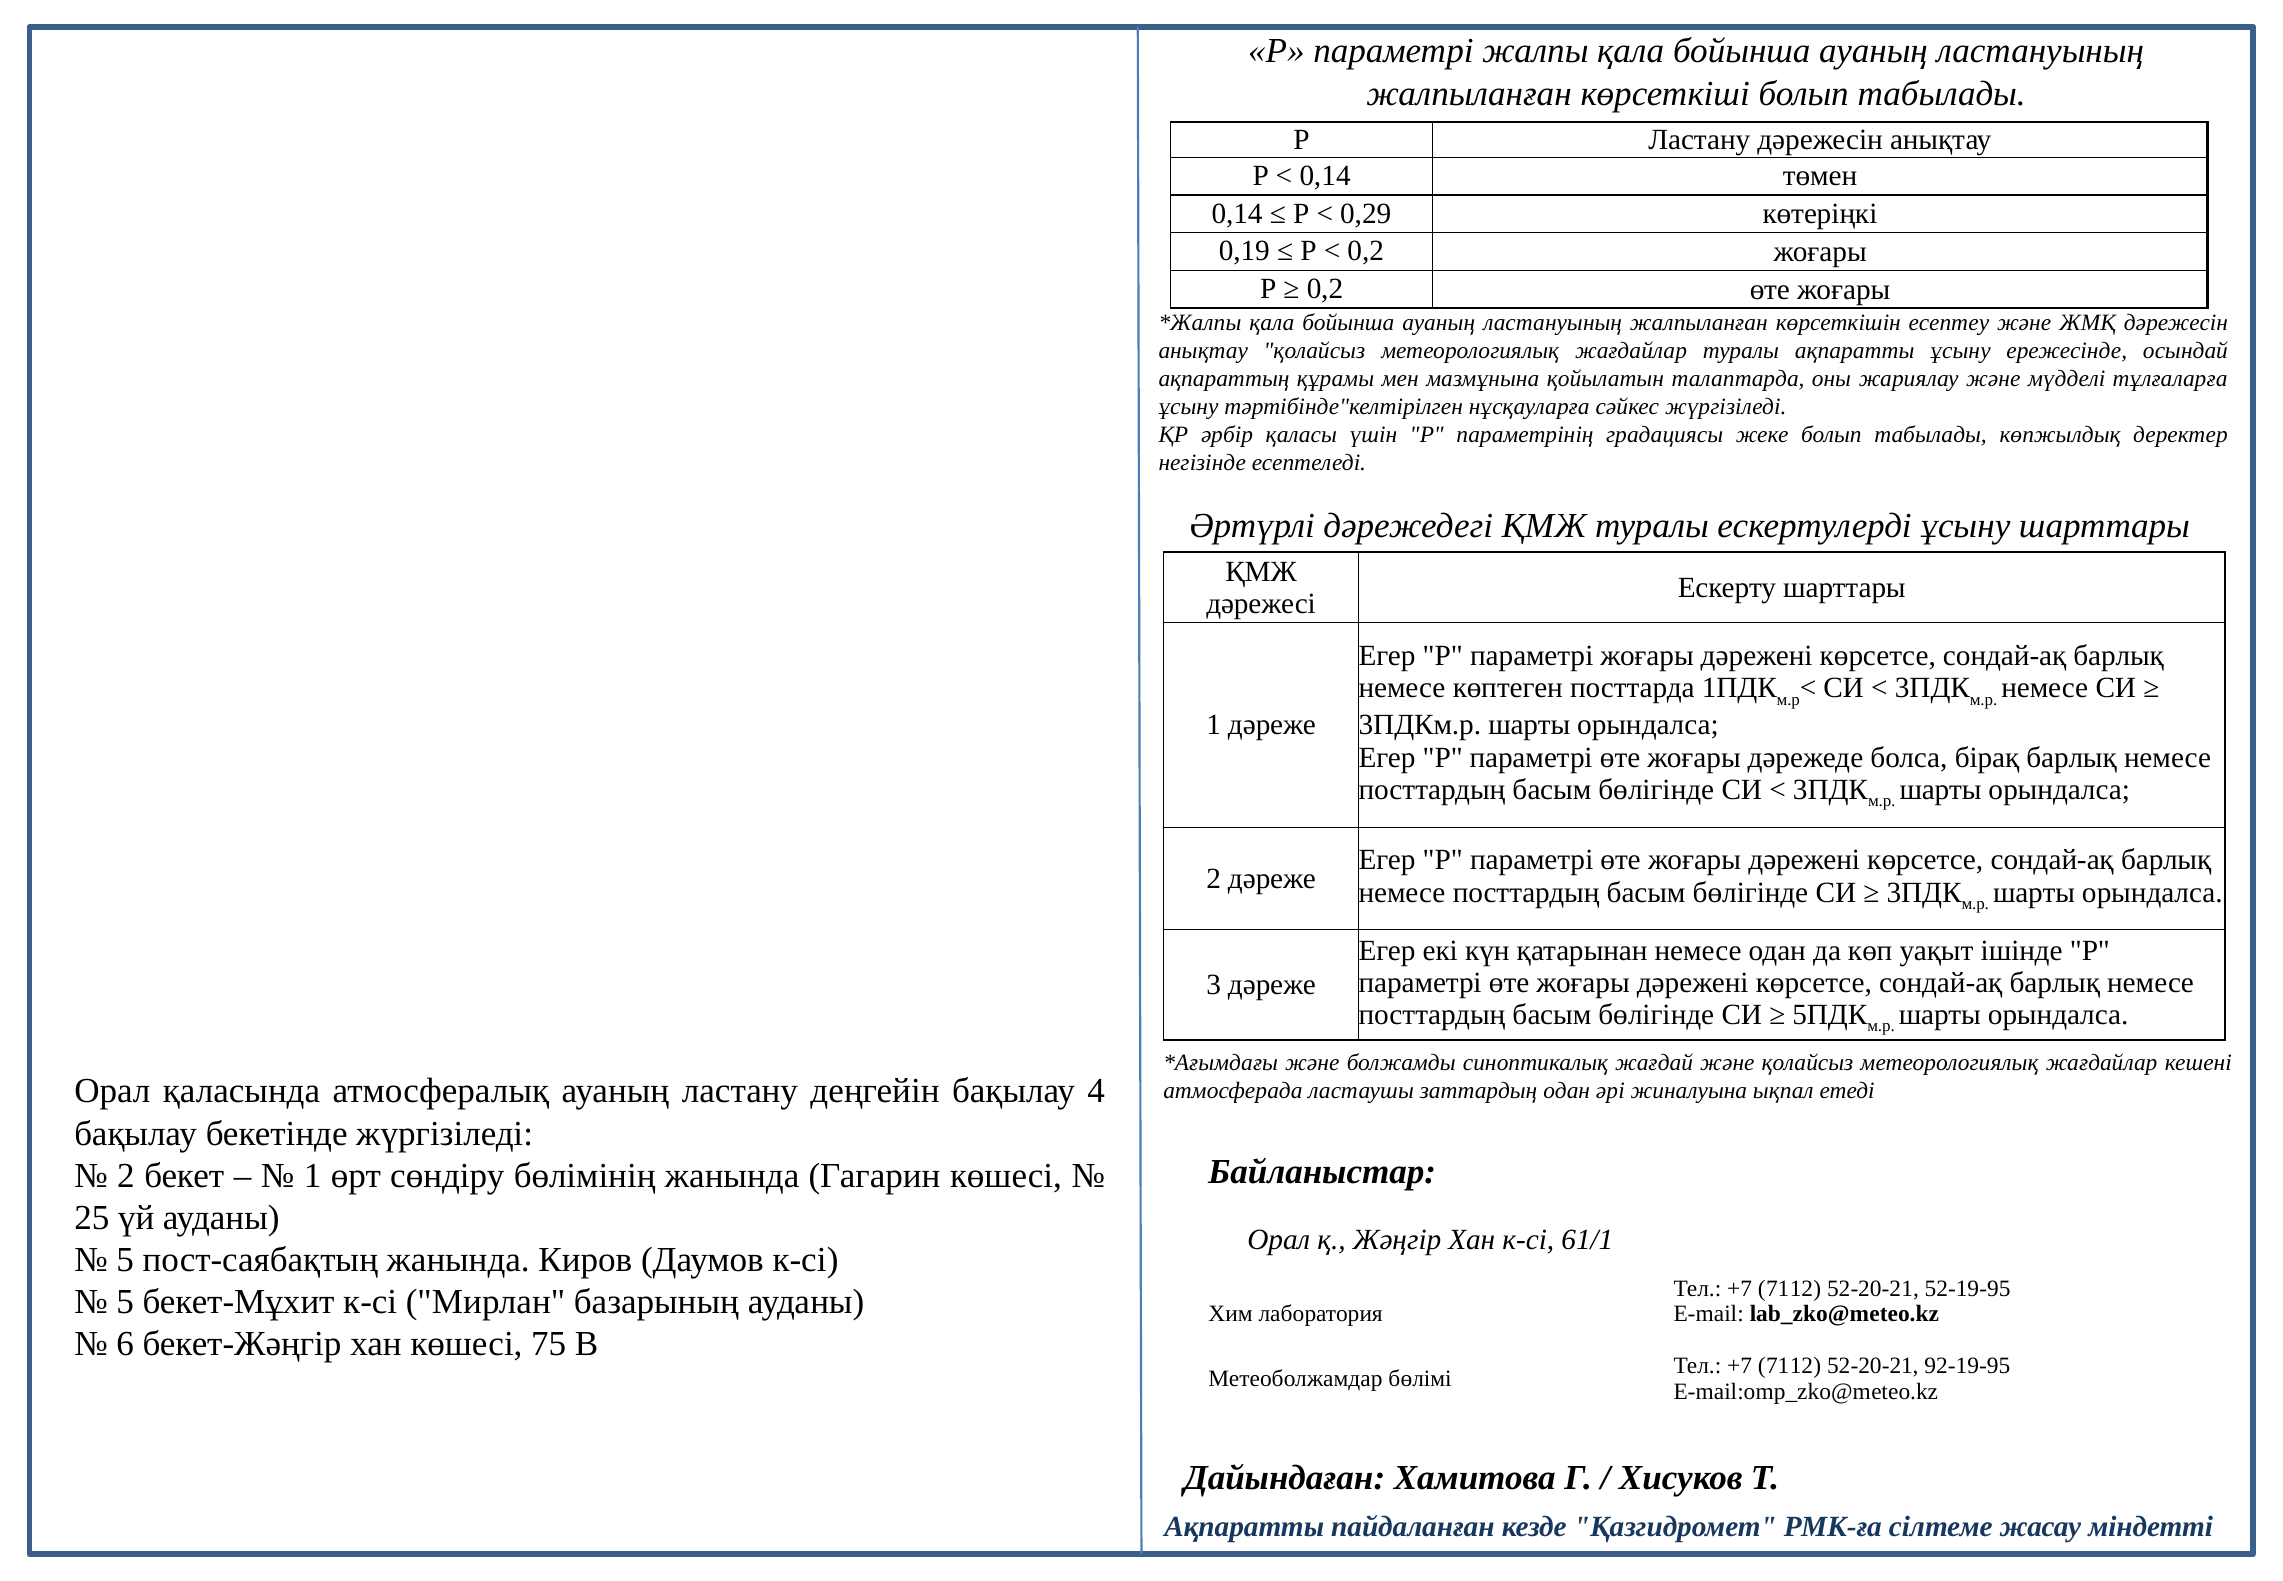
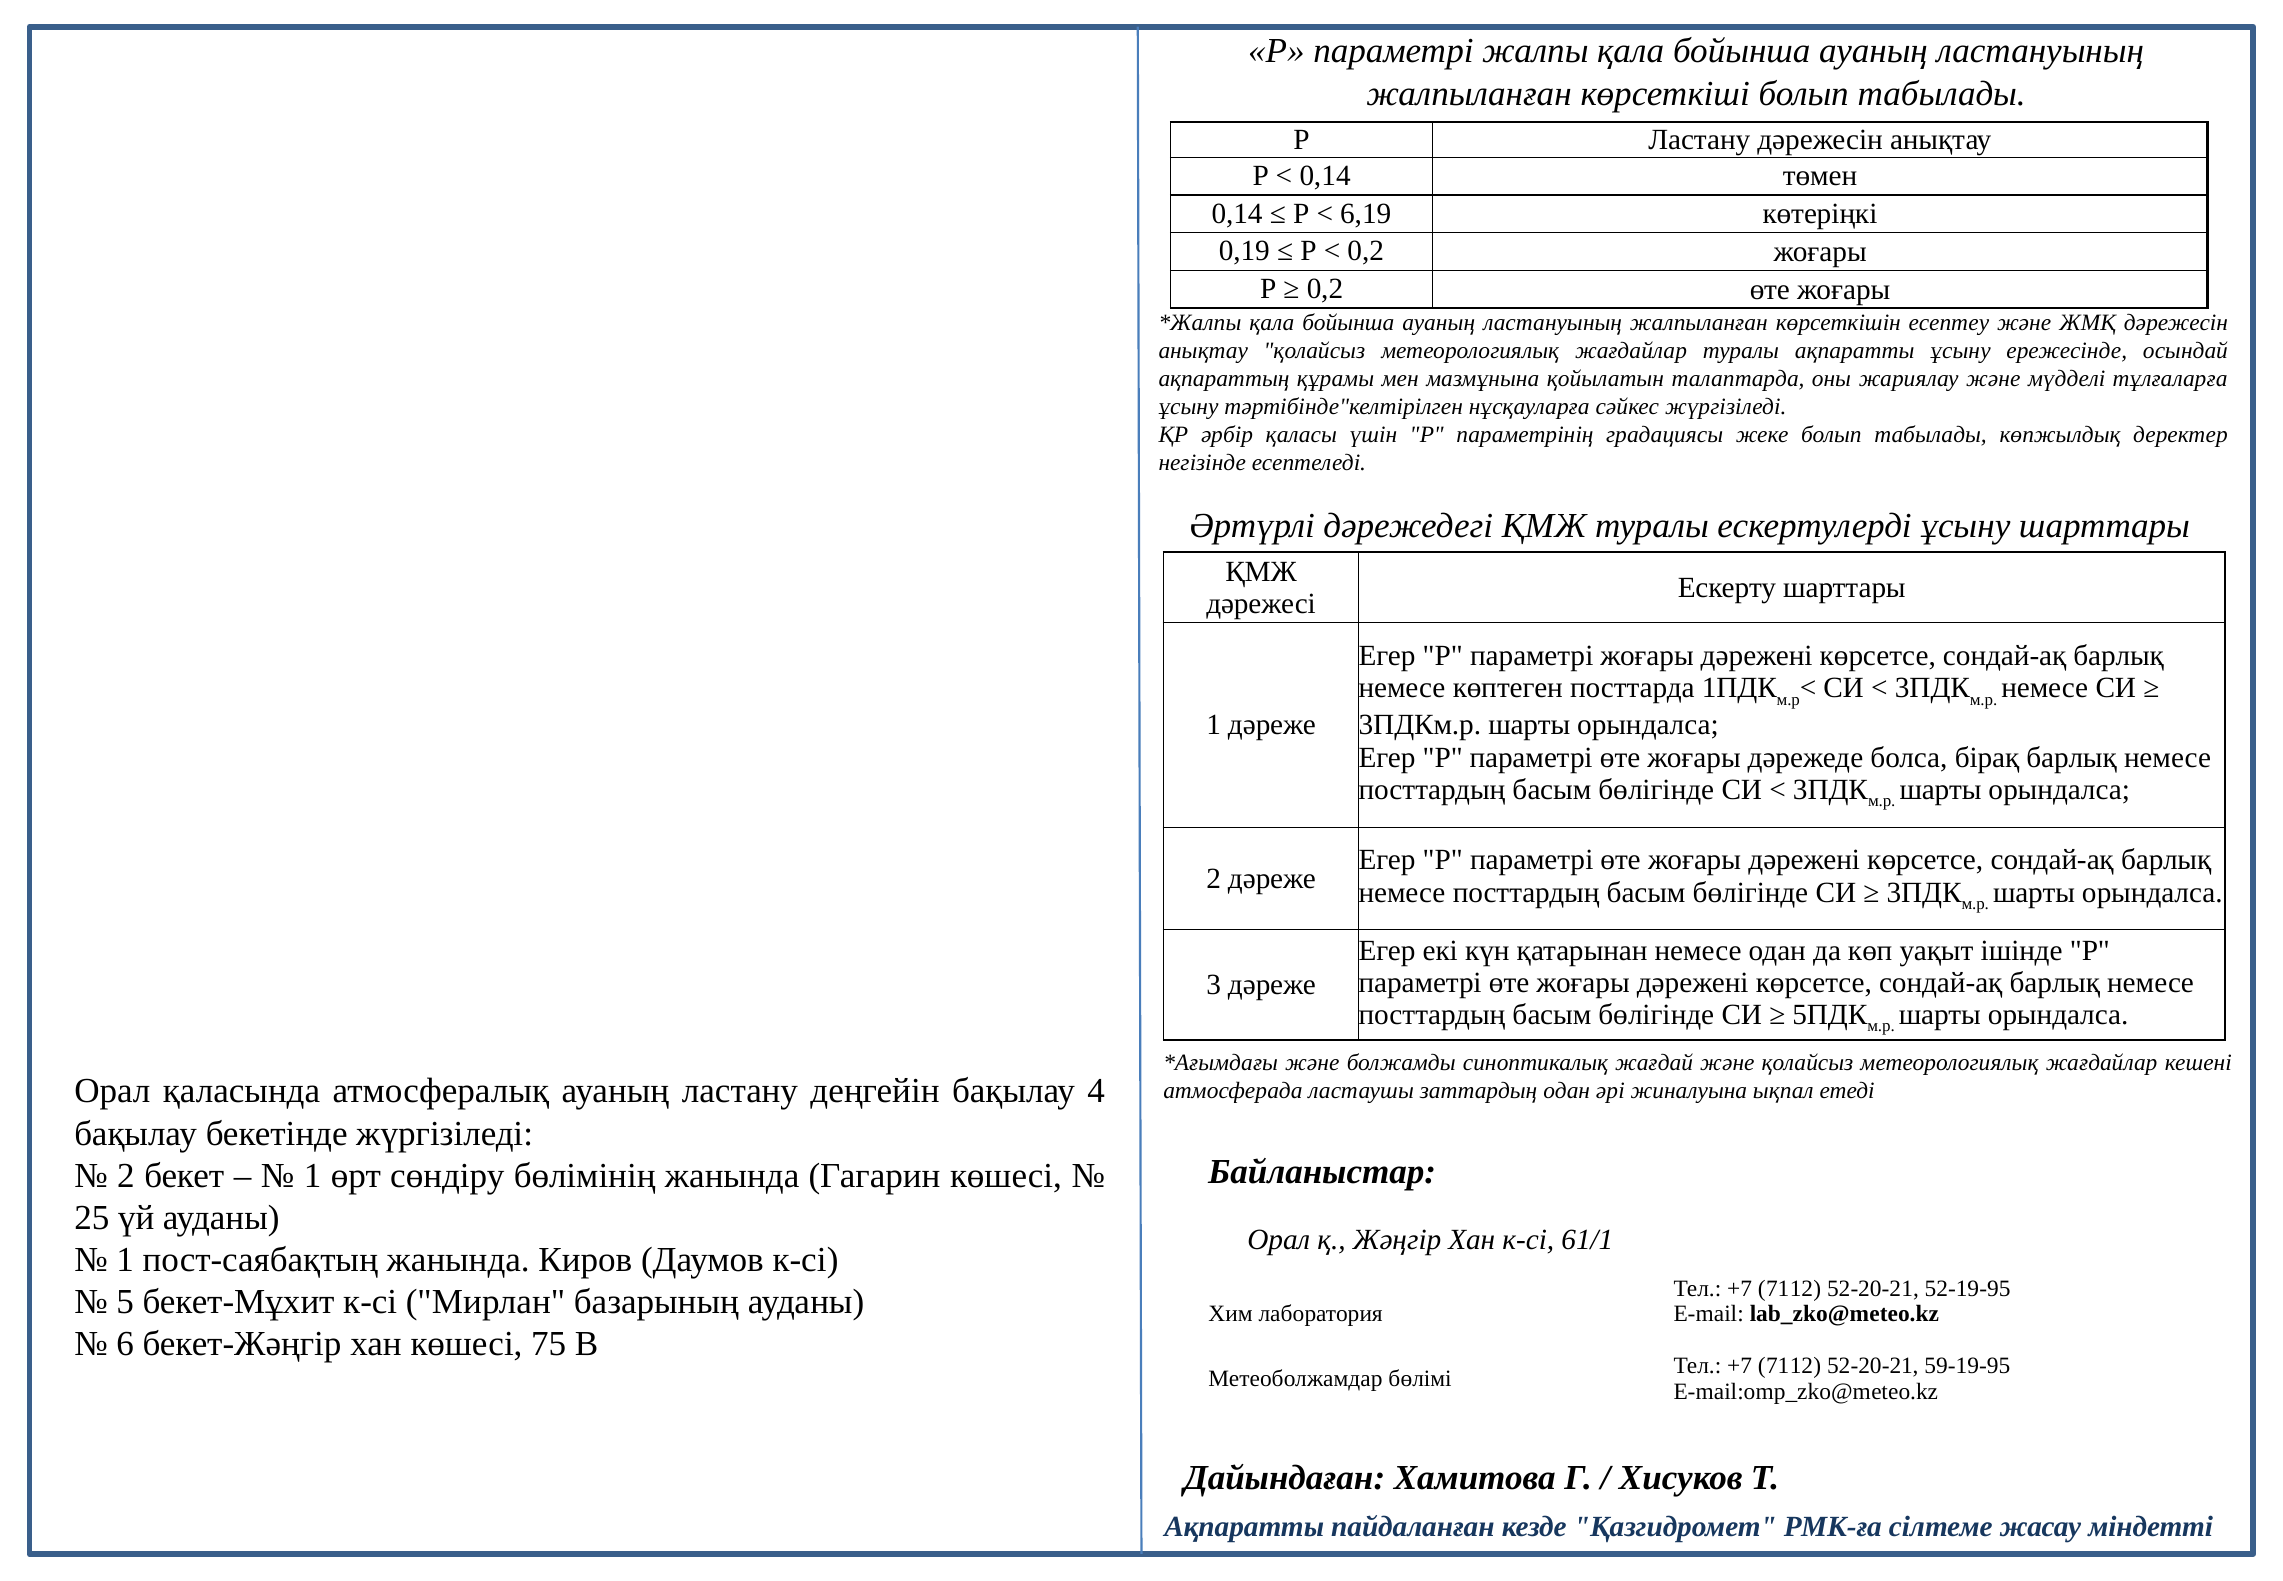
0,29: 0,29 -> 6,19 (1366, 214)
5: 5 -> 1 (125, 1260)
92-19-95: 92-19-95 -> 59-19-95 (1967, 1365)
